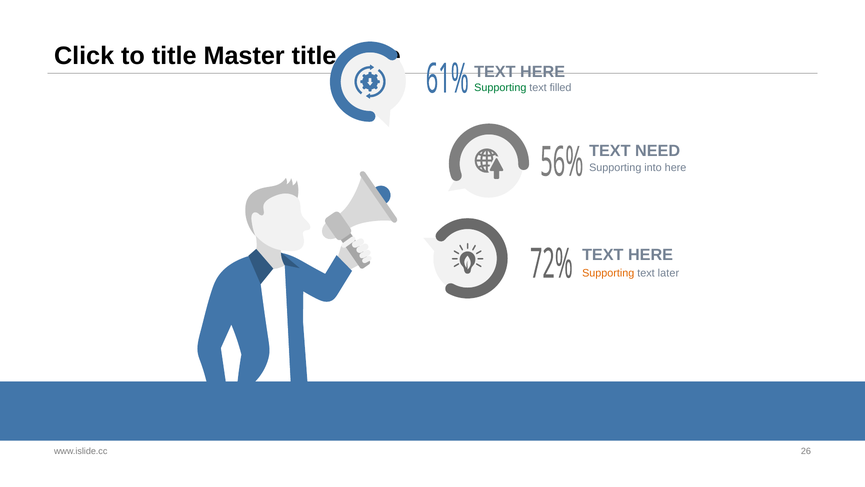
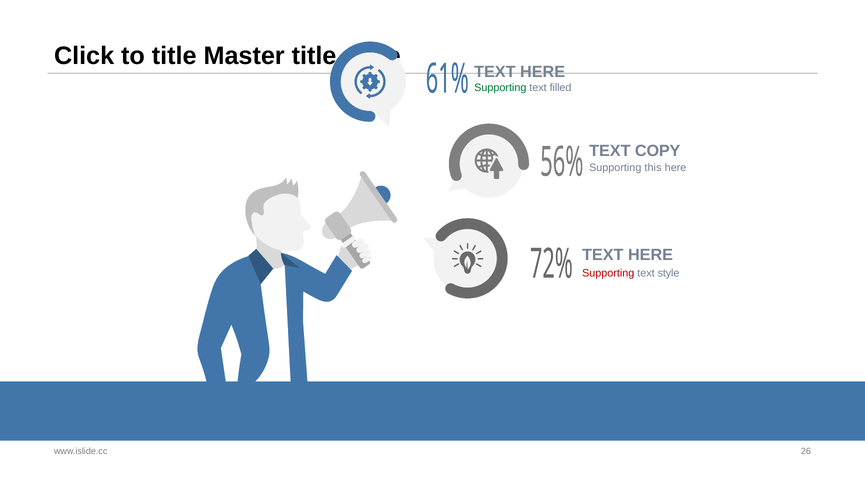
NEED: NEED -> COPY (658, 151)
into: into -> this (653, 167)
Supporting colour: orange -> red (608, 273)
text later: later -> style (669, 273)
